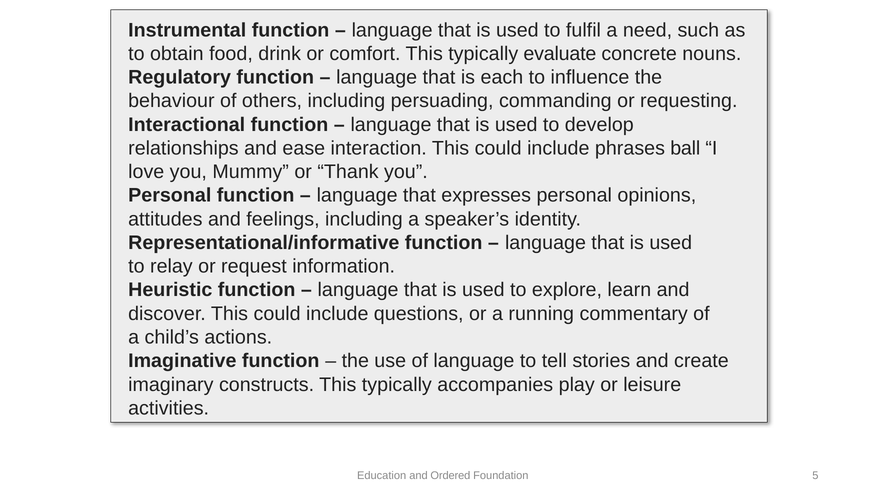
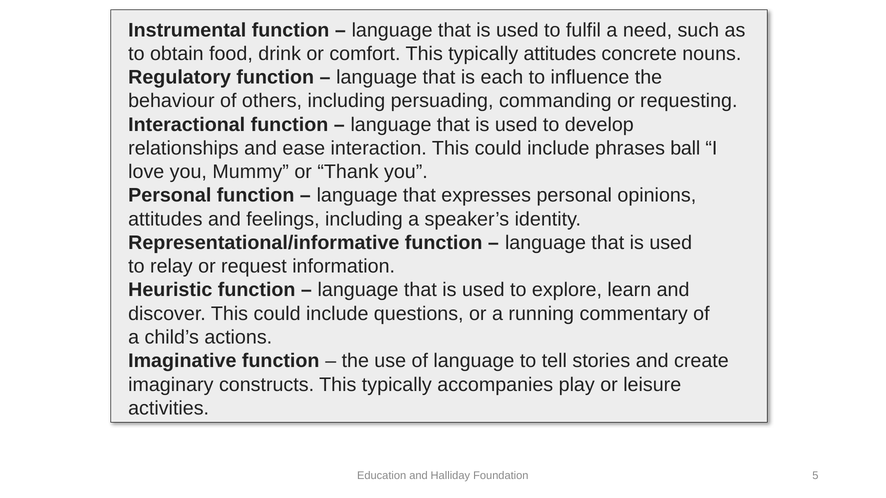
typically evaluate: evaluate -> attitudes (560, 54)
Ordered: Ordered -> Halliday (450, 476)
